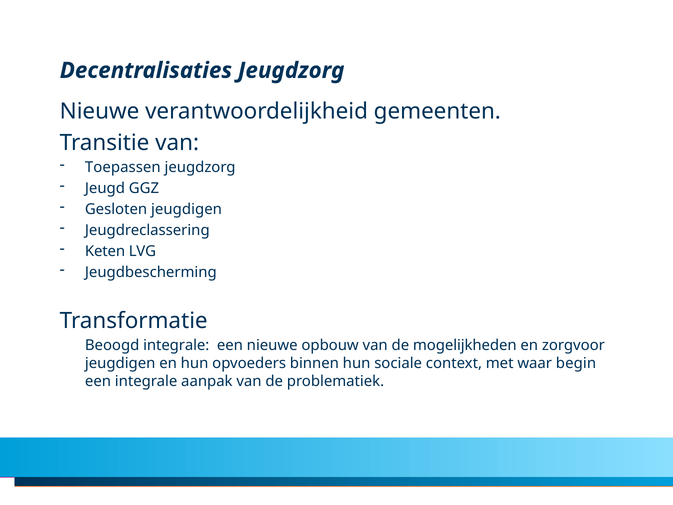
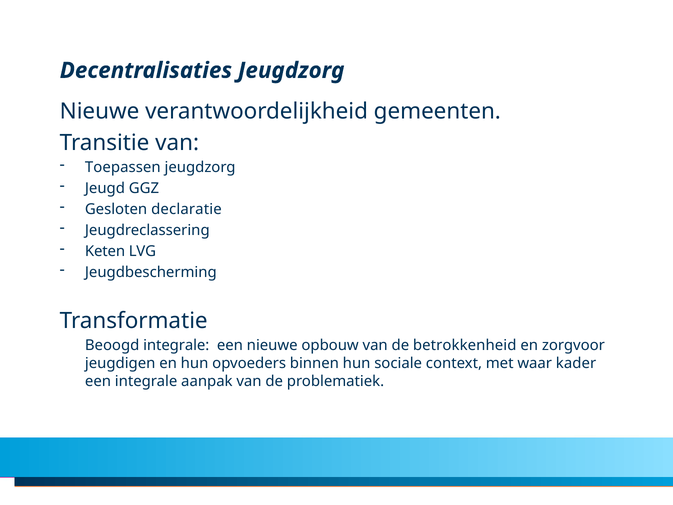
Gesloten jeugdigen: jeugdigen -> declaratie (186, 209)
mogelijkheden: mogelijkheden -> betrokkenheid (465, 345)
begin: begin -> kader (576, 363)
